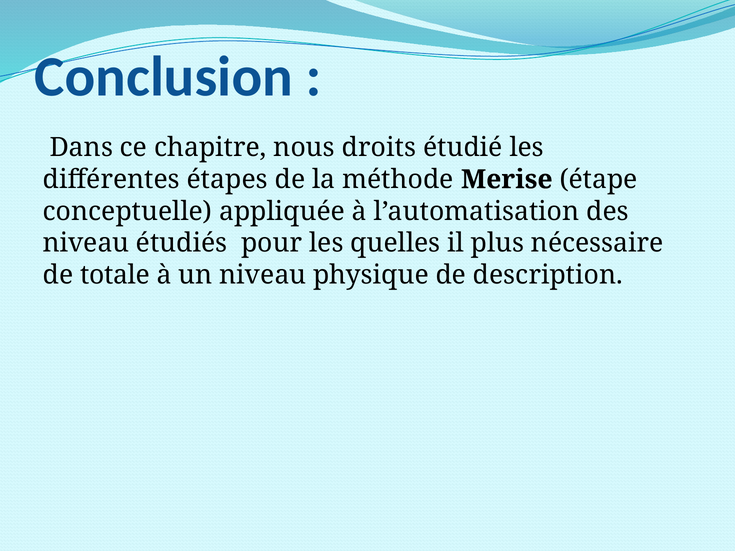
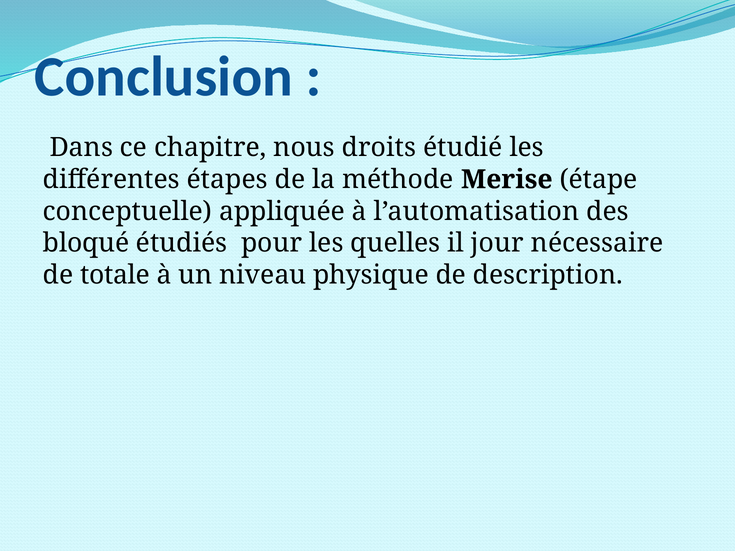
niveau: niveau -> bloqué (86, 243)
plus: plus -> jour (497, 243)
